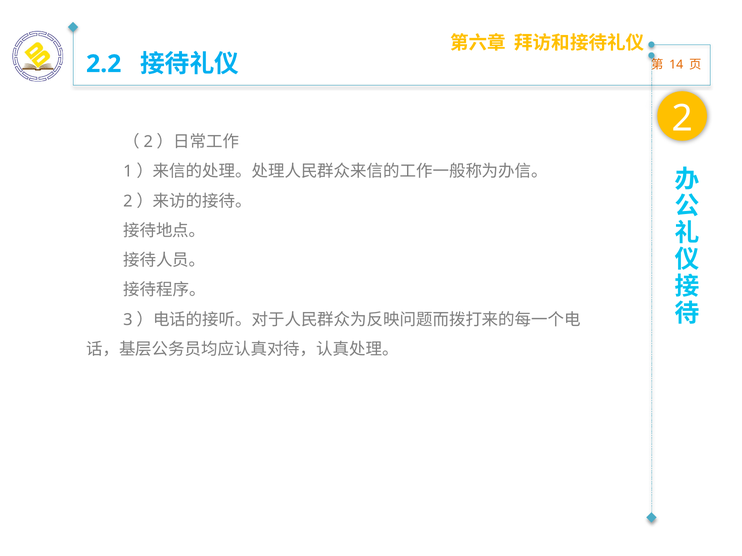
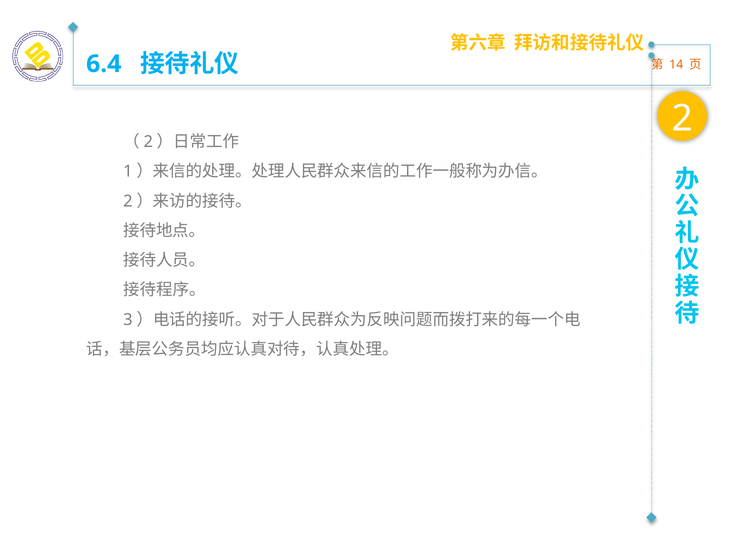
2.2: 2.2 -> 6.4 (104, 64)
